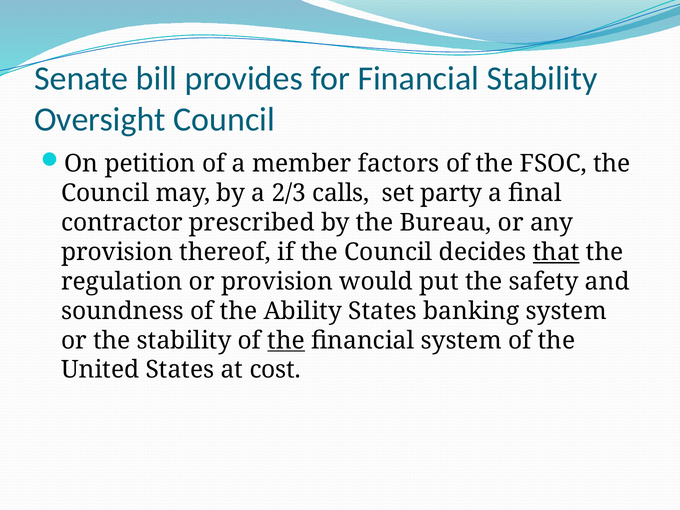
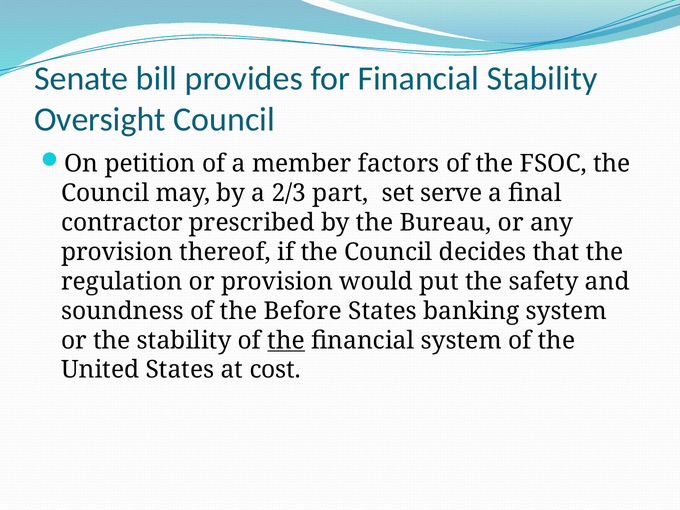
calls: calls -> part (341, 193)
party: party -> serve (451, 193)
that underline: present -> none (556, 252)
Ability: Ability -> Before (303, 311)
